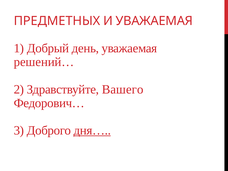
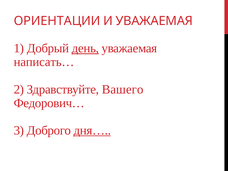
ПРЕДМЕТНЫХ: ПРЕДМЕТНЫХ -> ОРИЕНТАЦИИ (57, 21)
день underline: none -> present (85, 48)
решений…: решений… -> написать… (44, 62)
